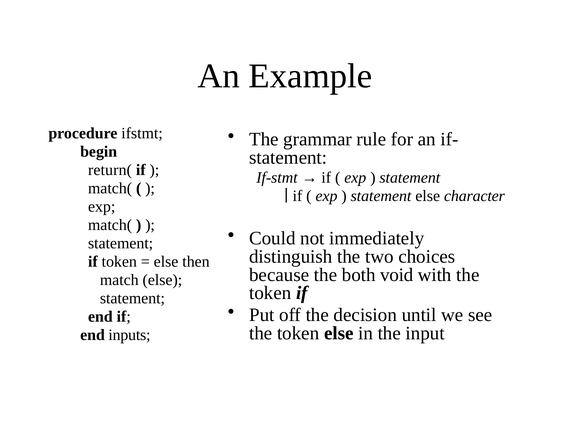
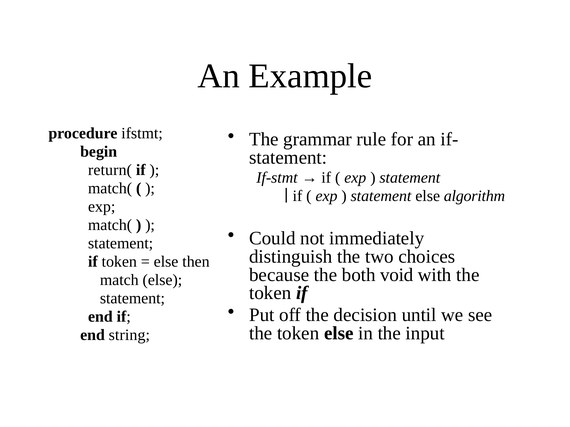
character: character -> algorithm (474, 196)
inputs: inputs -> string (129, 335)
